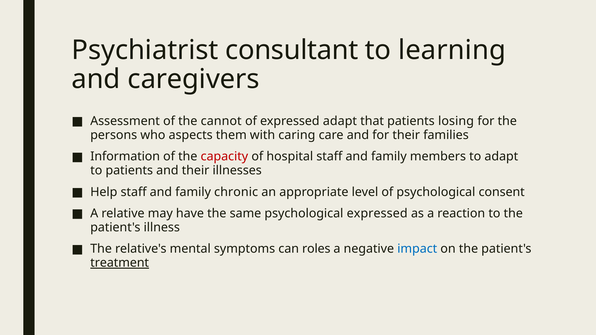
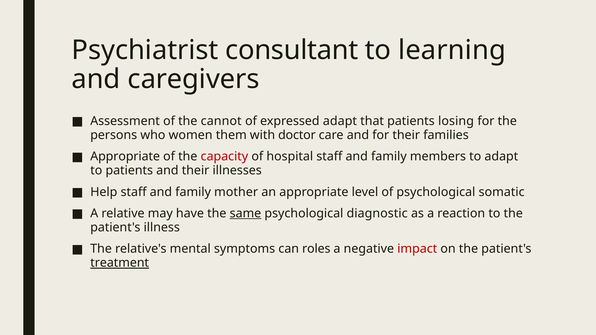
aspects: aspects -> women (191, 135)
caring: caring -> doctor (297, 135)
Information: Information -> Appropriate (125, 157)
chronic: chronic -> mother (236, 192)
consent: consent -> somatic (502, 192)
same underline: none -> present (245, 214)
psychological expressed: expressed -> diagnostic (377, 214)
impact colour: blue -> red (417, 249)
